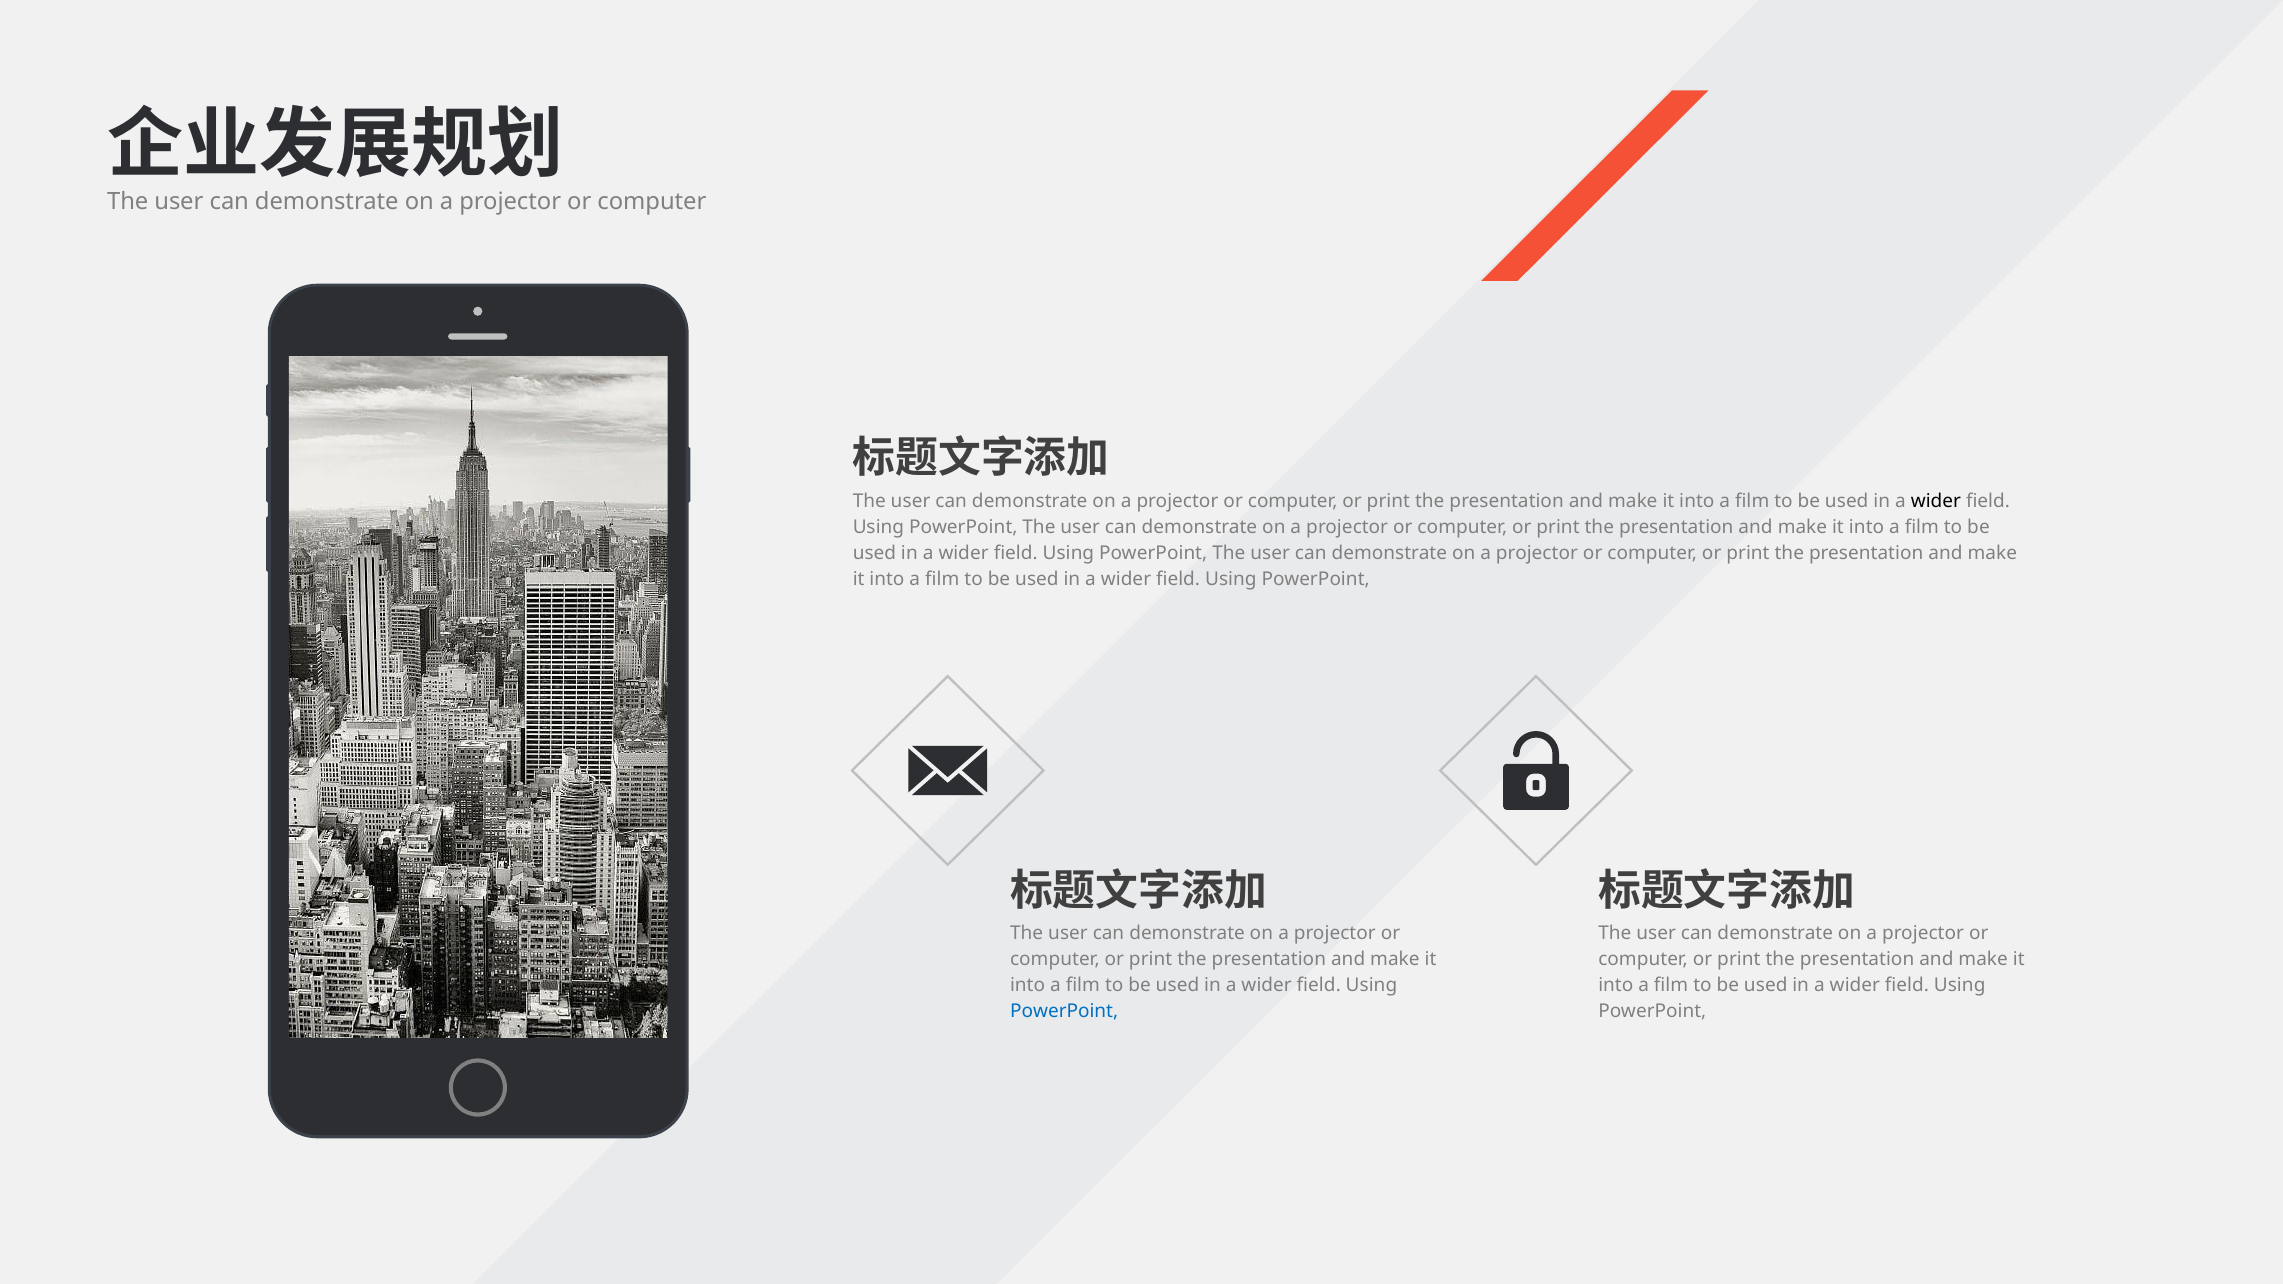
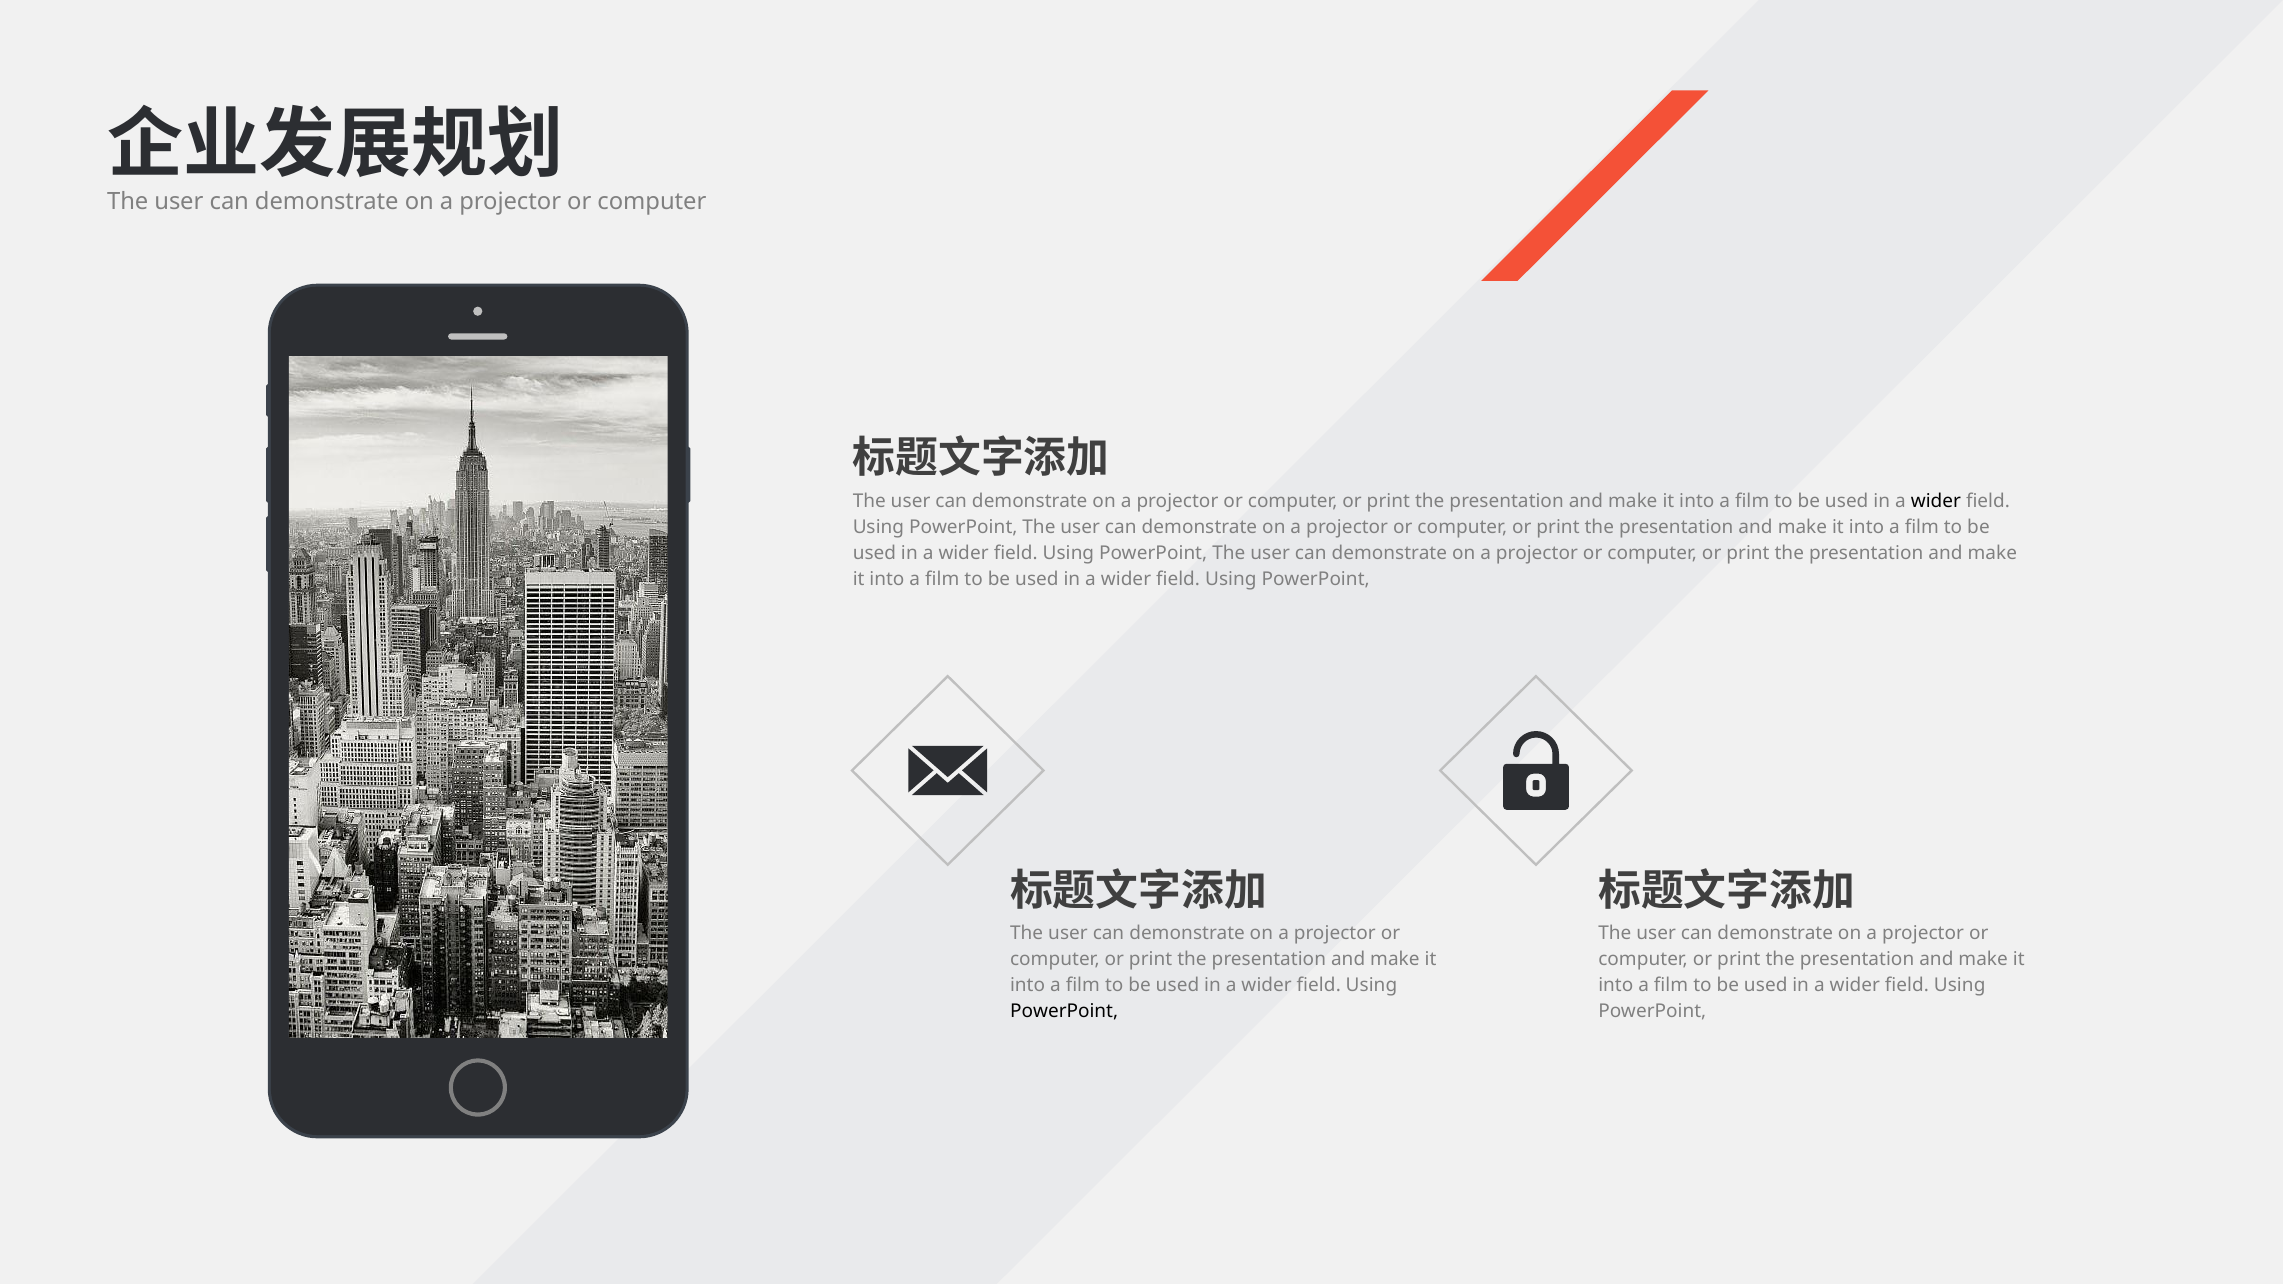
PowerPoint colour: blue -> black (1064, 1011)
